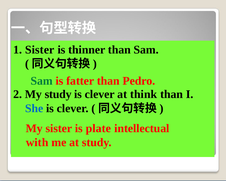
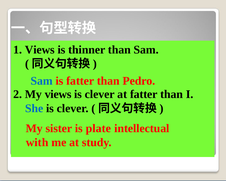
1 Sister: Sister -> Views (40, 50)
Sam colour: green -> blue (42, 81)
My study: study -> views (58, 94)
at think: think -> fatter (144, 94)
